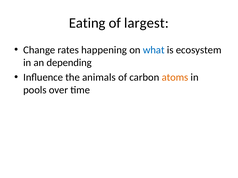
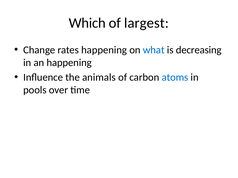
Eating: Eating -> Which (87, 23)
ecosystem: ecosystem -> decreasing (199, 50)
an depending: depending -> happening (69, 63)
atoms colour: orange -> blue (175, 78)
